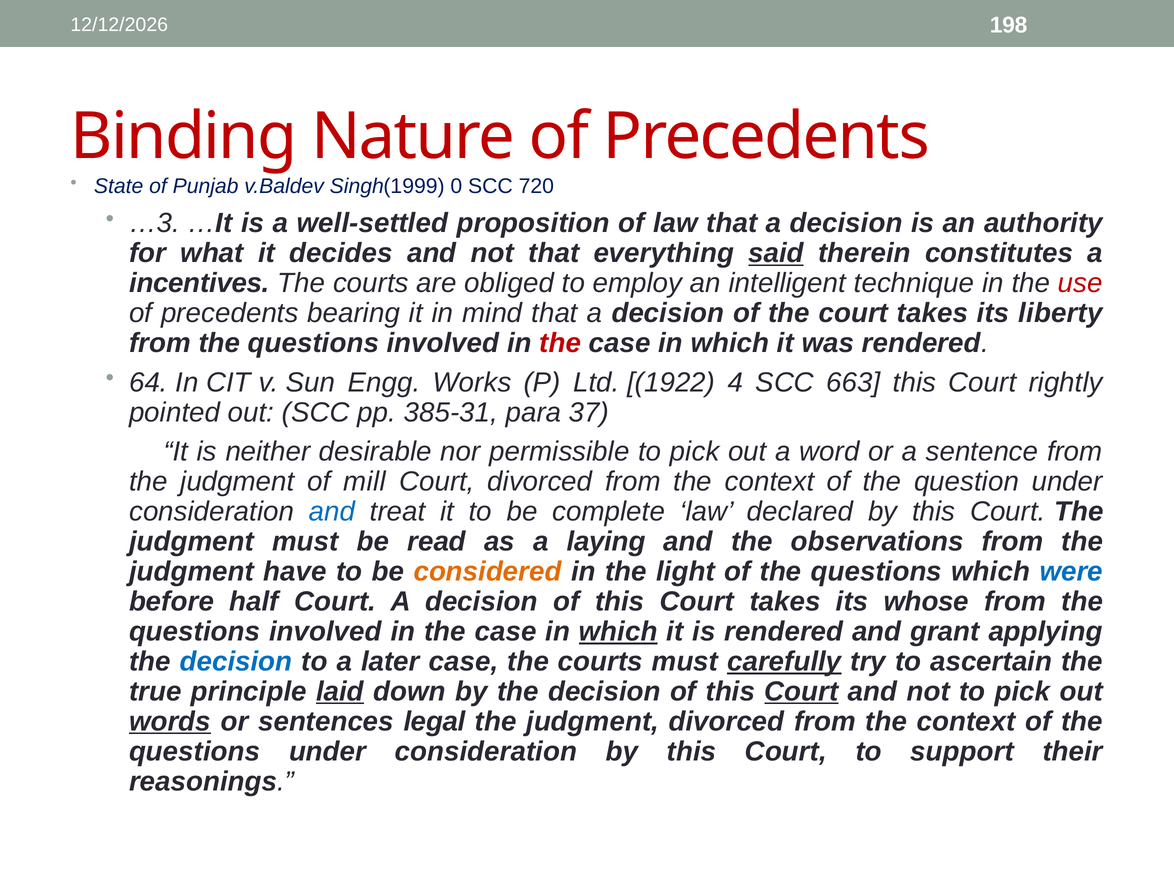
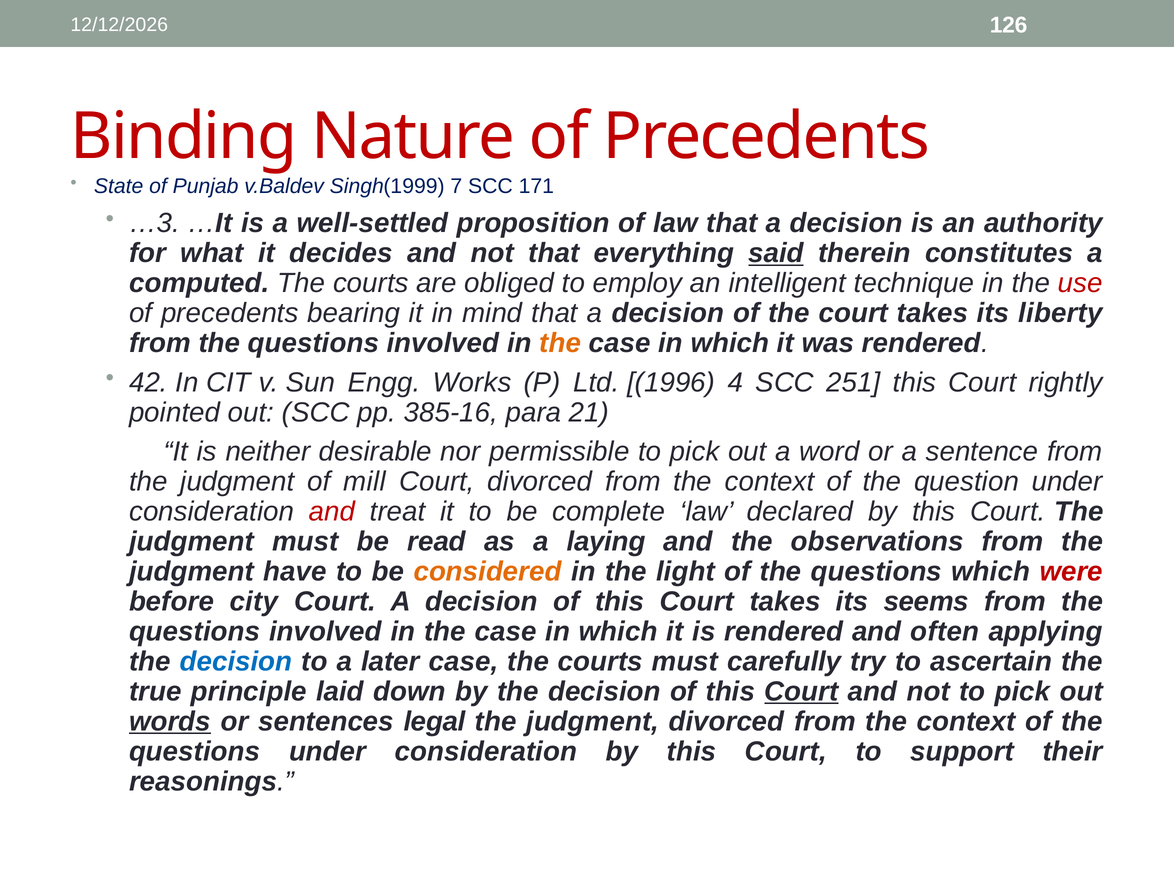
198: 198 -> 126 (1009, 25)
0: 0 -> 7 (456, 186)
720: 720 -> 171 (536, 186)
incentives: incentives -> computed (199, 283)
the colour: red -> orange (560, 343)
64: 64 -> 42 (148, 382)
1922: 1922 -> 1996 (671, 382)
663: 663 -> 251 (853, 382)
385-31: 385-31 -> 385-16 (451, 412)
37: 37 -> 21 (589, 412)
and colour: blue -> red (332, 511)
were colour: blue -> red (1071, 571)
half: half -> city (254, 601)
whose: whose -> seems (926, 601)
which underline: present -> none (618, 631)
grant: grant -> often (945, 631)
carefully underline: present -> none (784, 661)
laid underline: present -> none (340, 691)
